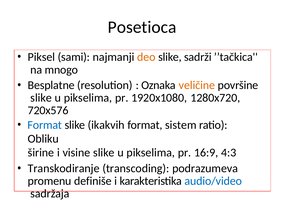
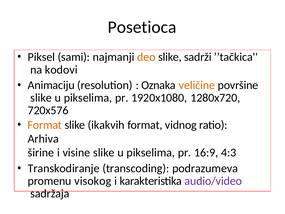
mnogo: mnogo -> kodovi (61, 70)
Besplatne: Besplatne -> Animaciju (51, 85)
Format colour: blue -> orange (45, 125)
sistem: sistem -> vidnog (181, 125)
Obliku: Obliku -> Arhiva (43, 139)
definiše: definiše -> visokog (93, 181)
audio/video colour: blue -> purple (213, 181)
